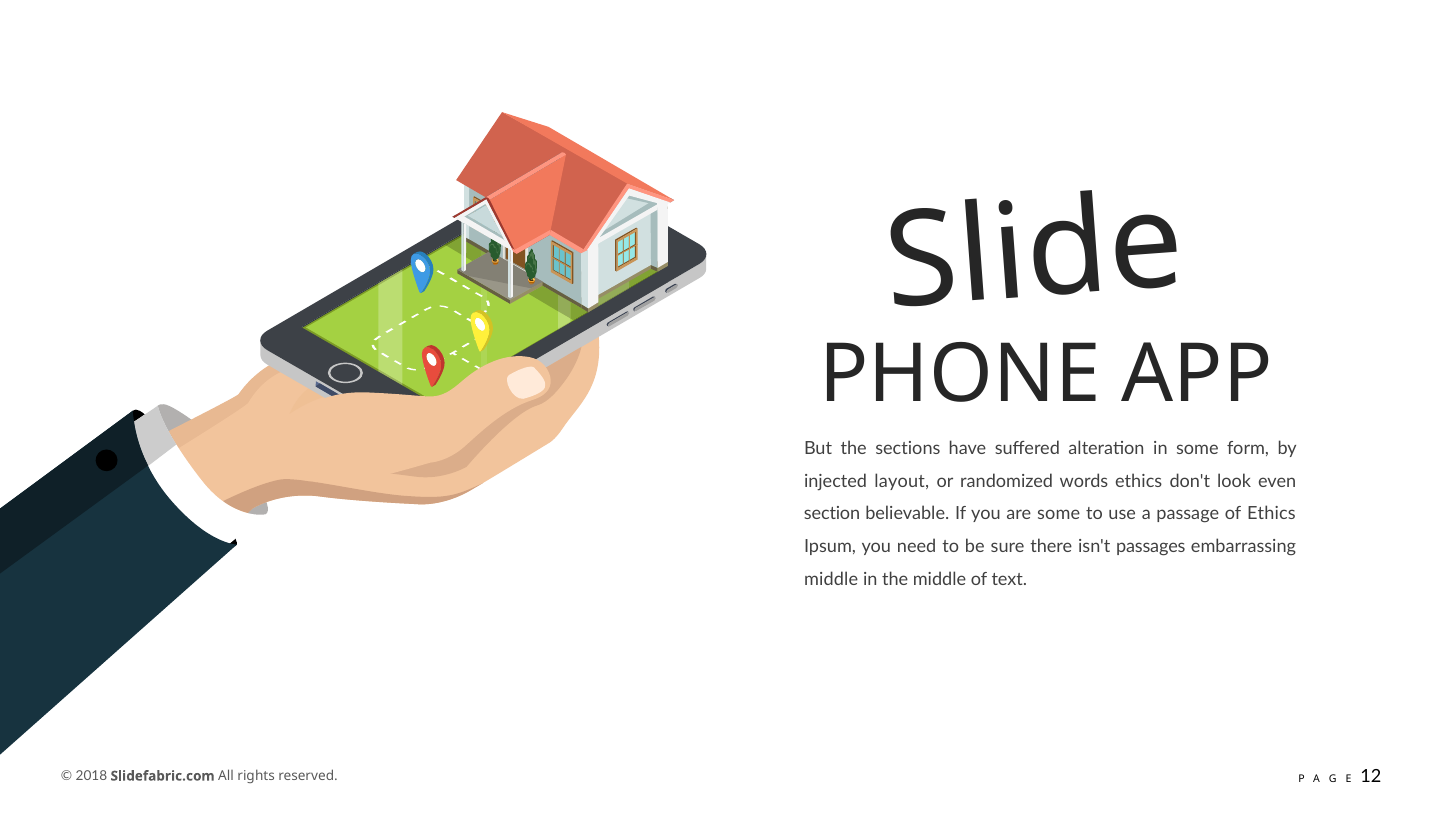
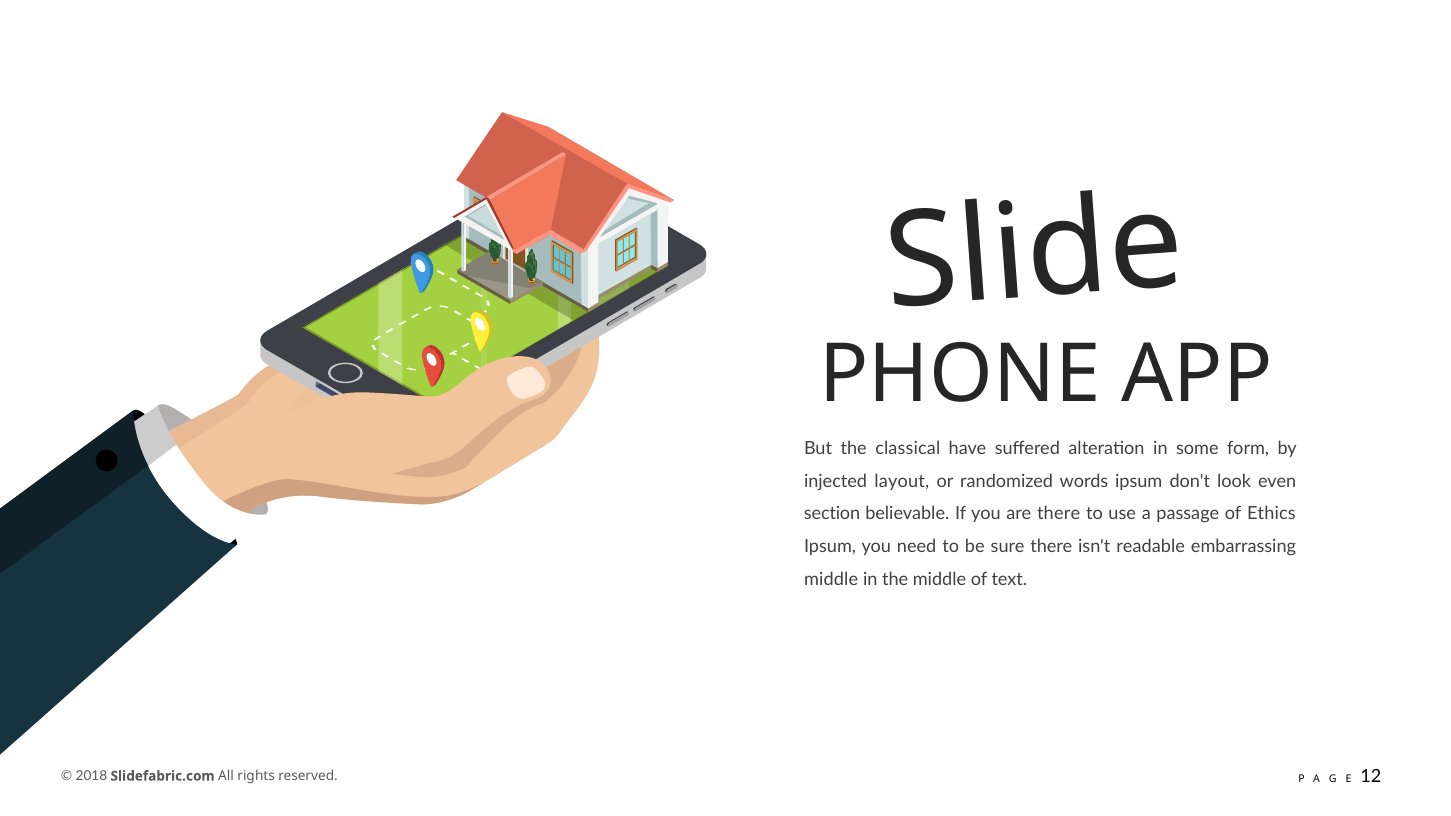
sections: sections -> classical (908, 449)
words ethics: ethics -> ipsum (1139, 481)
are some: some -> there (1059, 514)
passages: passages -> readable (1151, 547)
